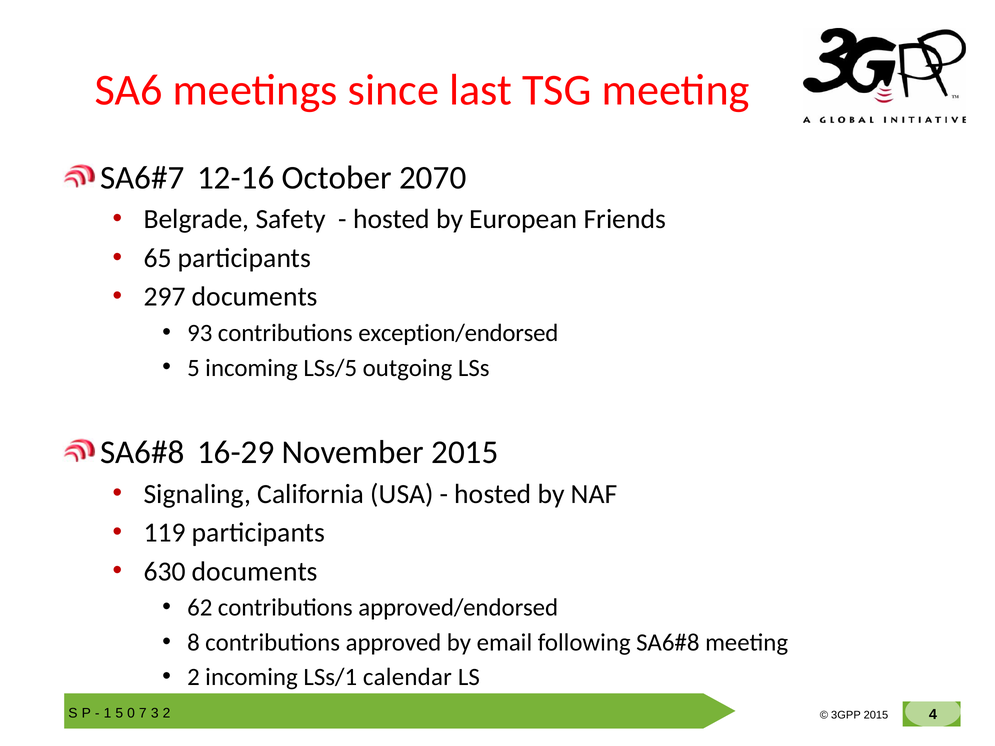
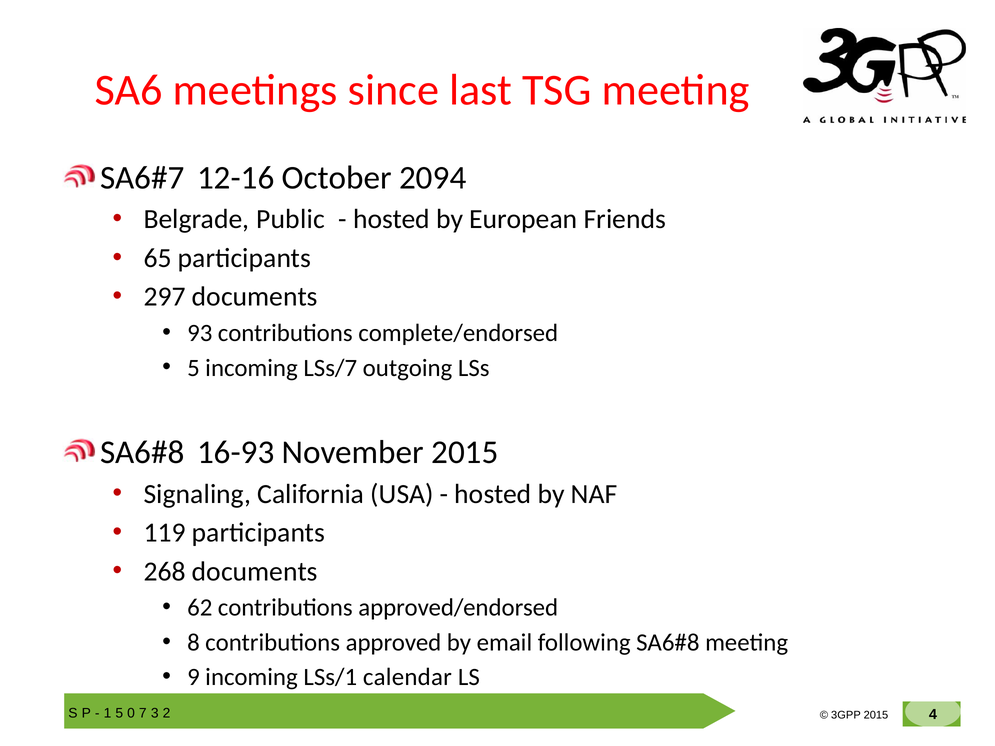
2070: 2070 -> 2094 (433, 178)
Safety: Safety -> Public (291, 219)
exception/endorsed: exception/endorsed -> complete/endorsed (458, 333)
LSs/5: LSs/5 -> LSs/7 (330, 368)
16-29: 16-29 -> 16-93 (236, 453)
630: 630 -> 268 (165, 572)
2: 2 -> 9 (193, 678)
